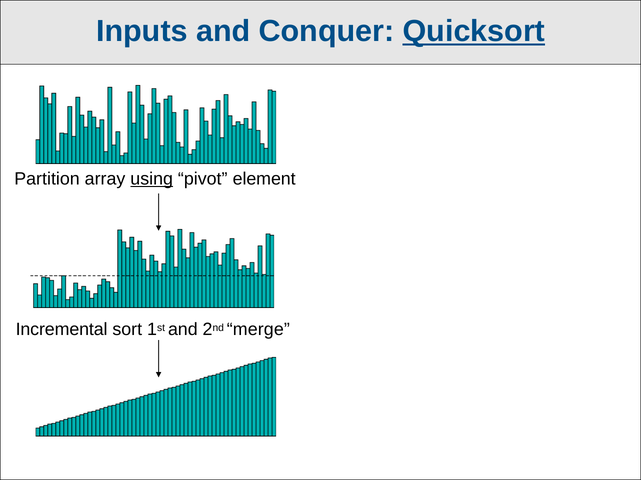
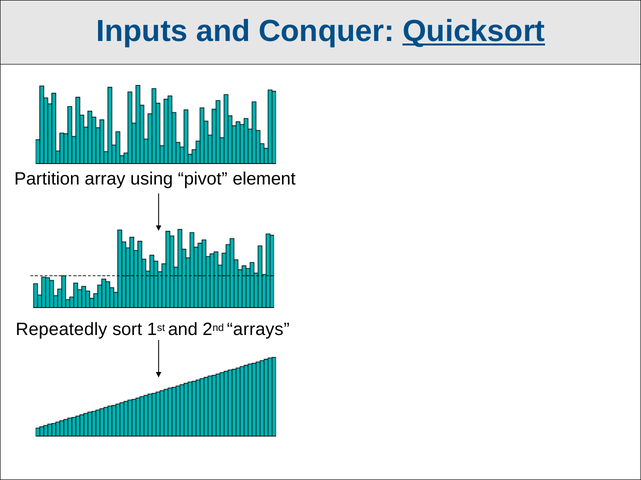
using underline: present -> none (152, 179)
Incremental: Incremental -> Repeatedly (61, 330)
merge: merge -> arrays (258, 330)
